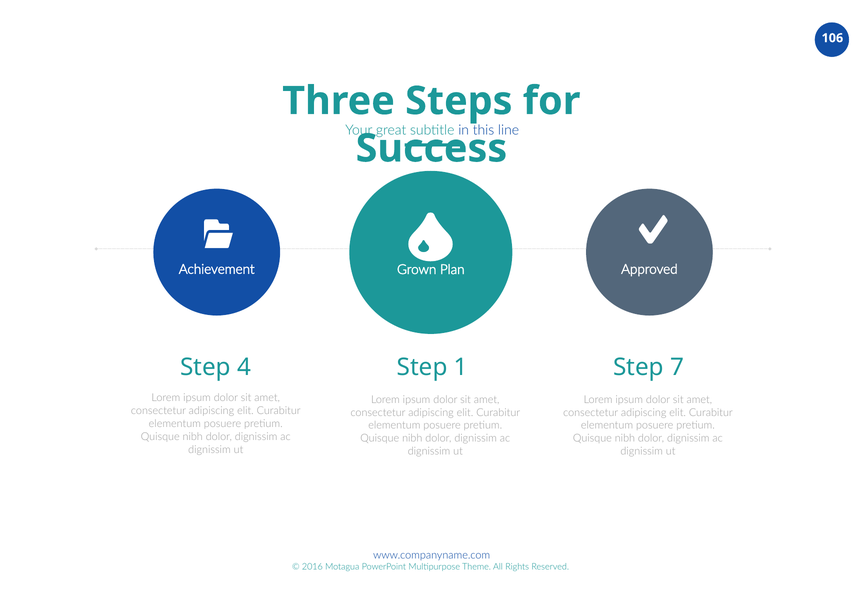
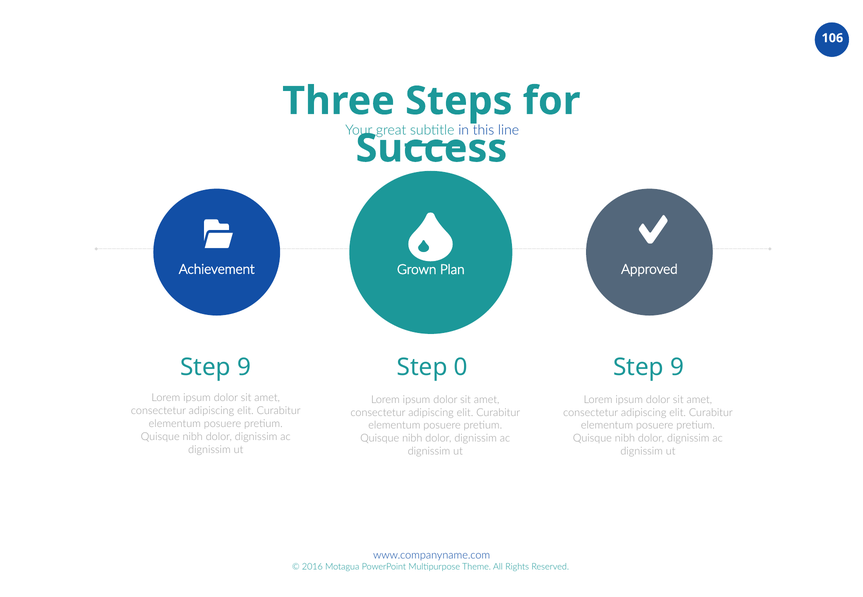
4: 4 -> 9 (244, 368)
1: 1 -> 0 (461, 368)
7: 7 -> 9 (677, 368)
